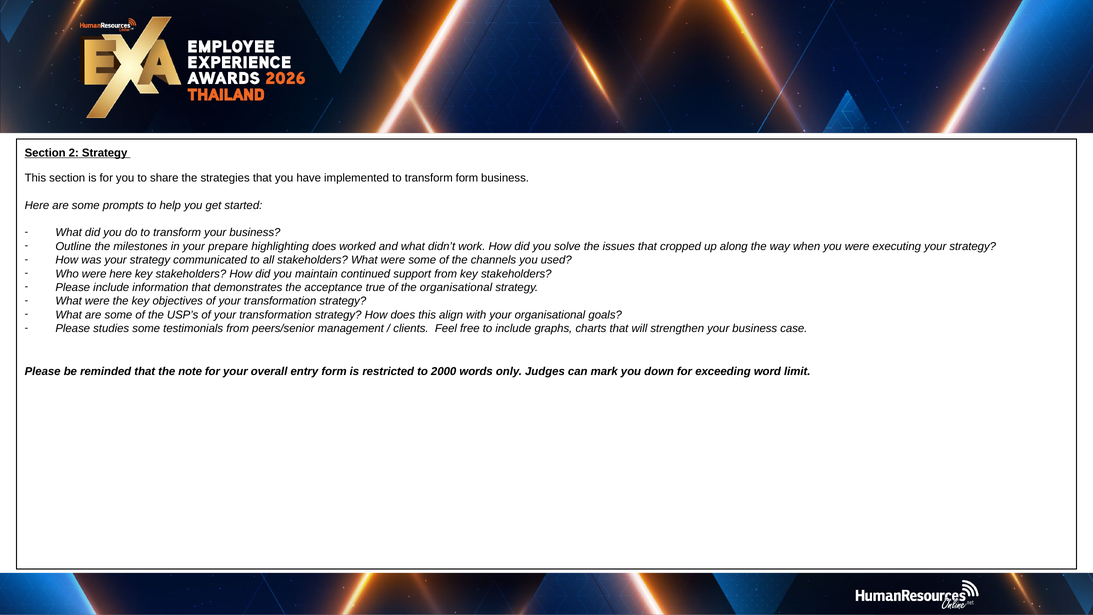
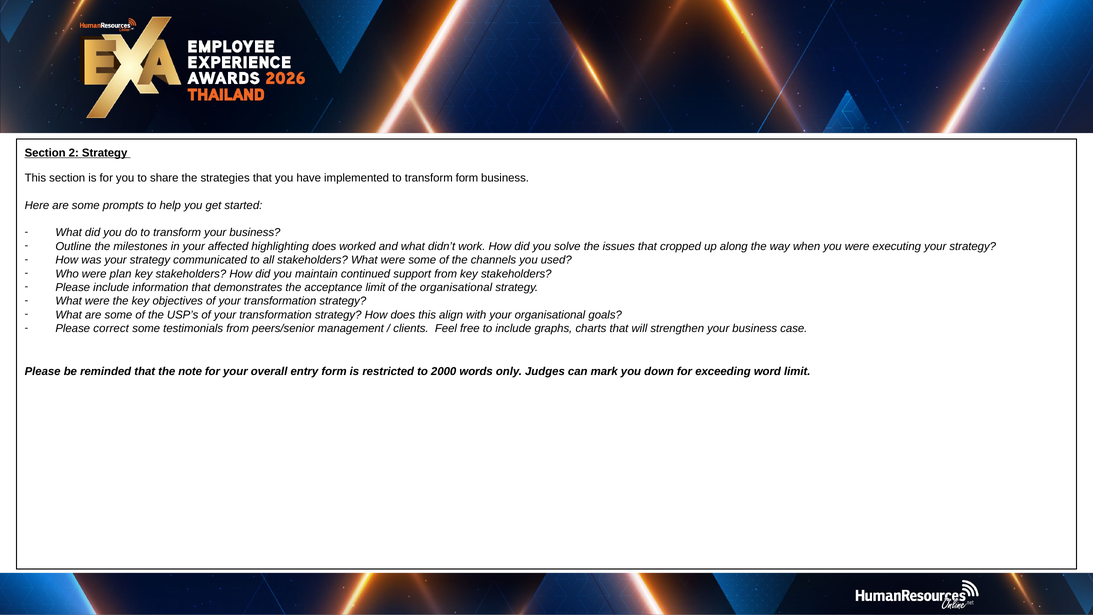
prepare: prepare -> affected (228, 246)
were here: here -> plan (121, 274)
acceptance true: true -> limit (375, 287)
studies: studies -> correct (111, 328)
